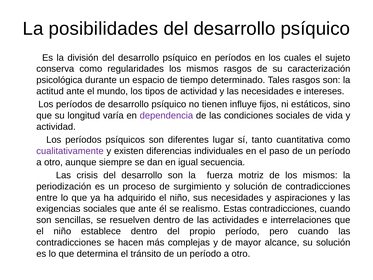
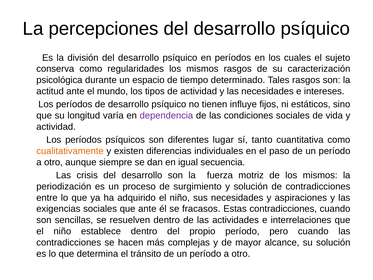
posibilidades: posibilidades -> percepciones (104, 29)
cualitativamente colour: purple -> orange (70, 151)
realismo: realismo -> fracasos (201, 209)
